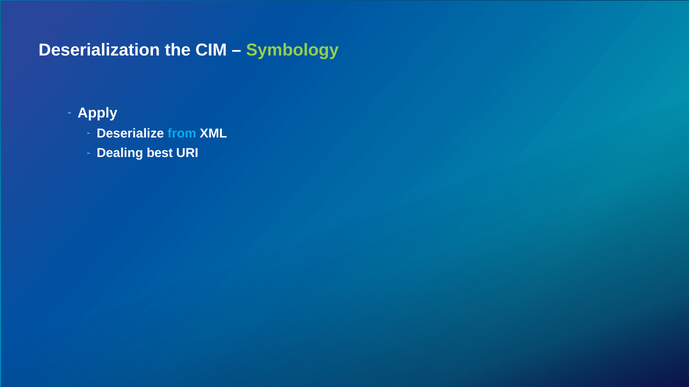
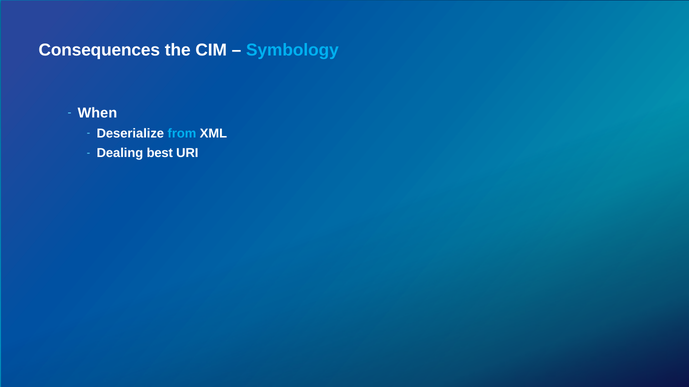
Deserialization: Deserialization -> Consequences (99, 50)
Symbology colour: light green -> light blue (292, 50)
Apply: Apply -> When (97, 113)
